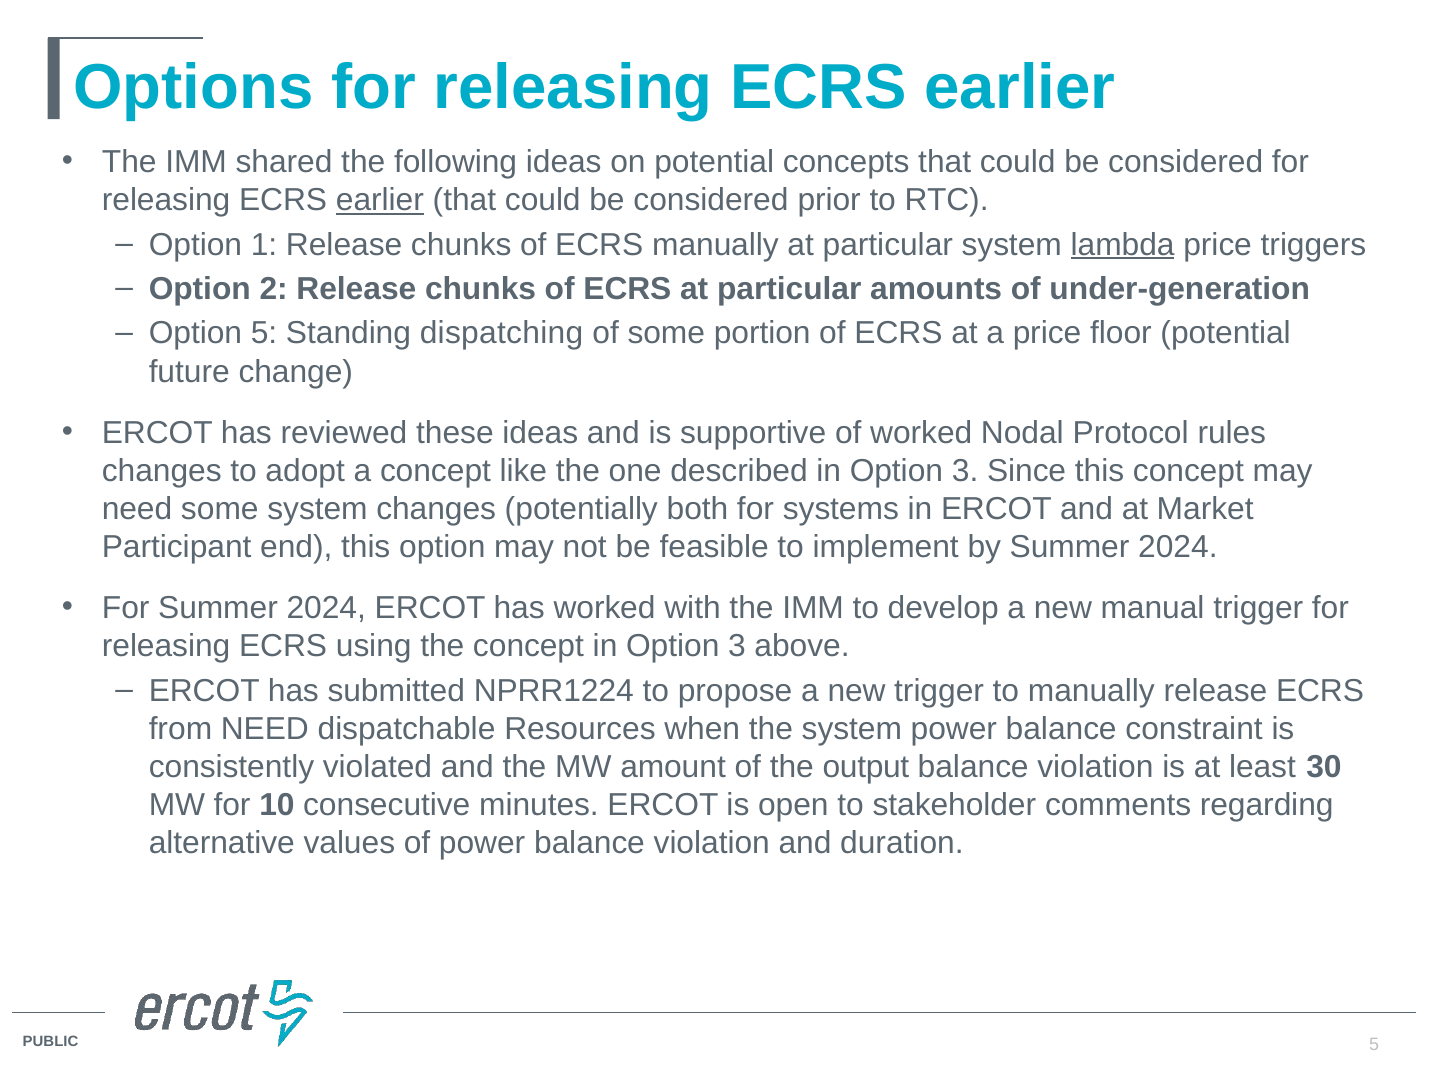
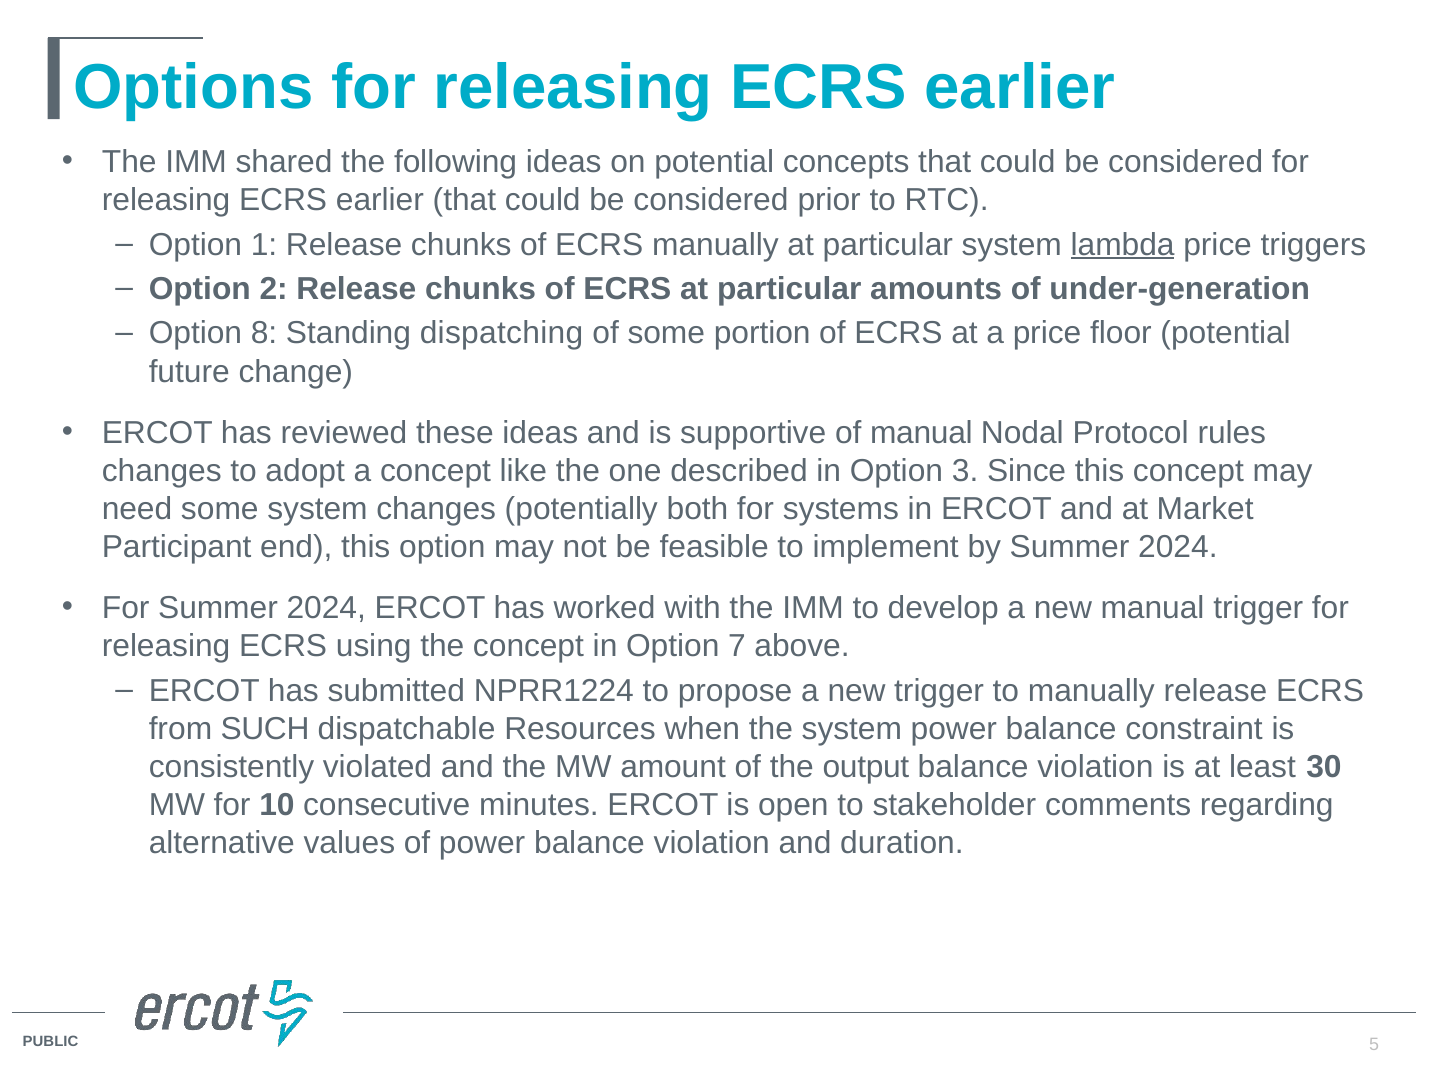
earlier underline: present -> none (380, 200)
Option 5: 5 -> 8 (264, 334)
of worked: worked -> manual (921, 433)
concept in Option 3: 3 -> 7 (737, 646)
from NEED: NEED -> SUCH (265, 729)
